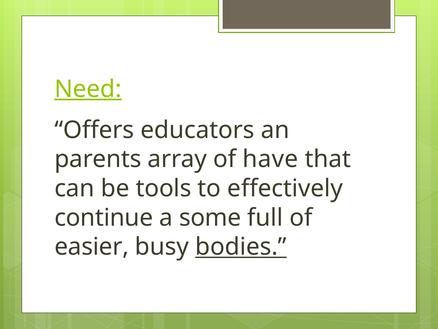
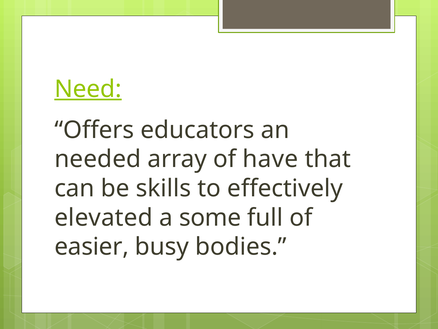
parents: parents -> needed (98, 159)
tools: tools -> skills (164, 188)
continue: continue -> elevated (104, 217)
bodies underline: present -> none (241, 246)
